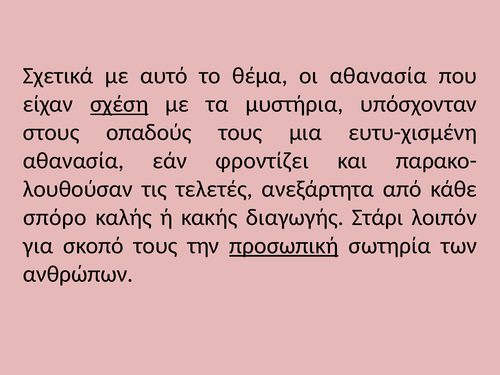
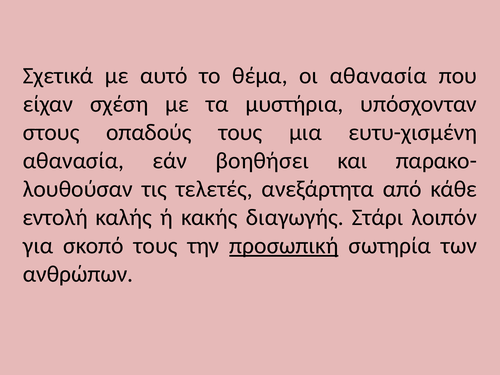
σχέση underline: present -> none (119, 104)
φροντίζει: φροντίζει -> βοηθήσει (262, 161)
σπόρο: σπόρο -> εντολή (55, 217)
